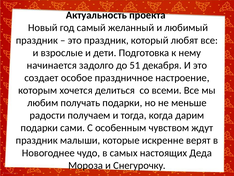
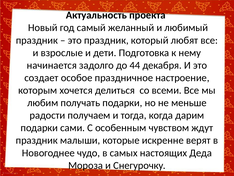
51: 51 -> 44 (135, 65)
